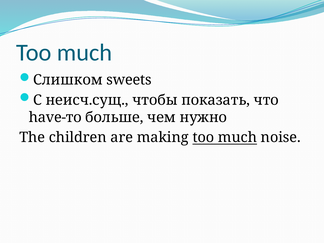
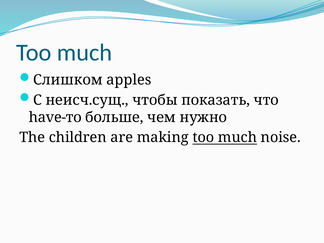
sweets: sweets -> apples (129, 80)
